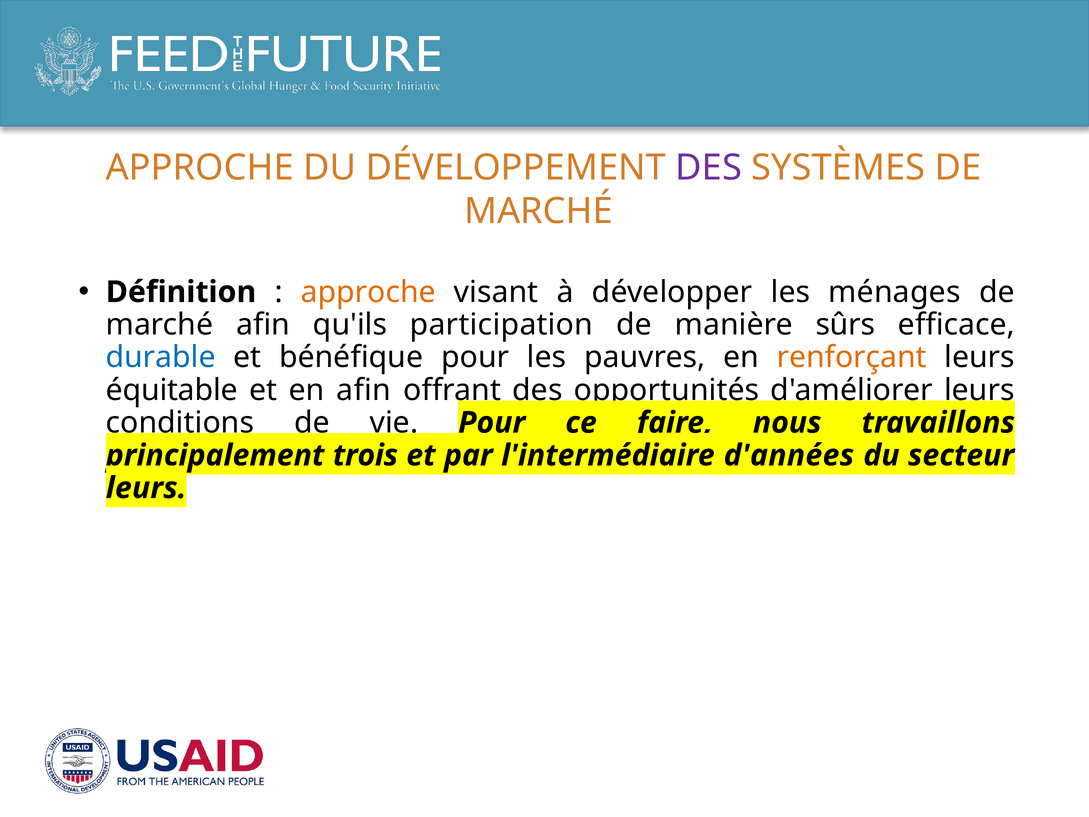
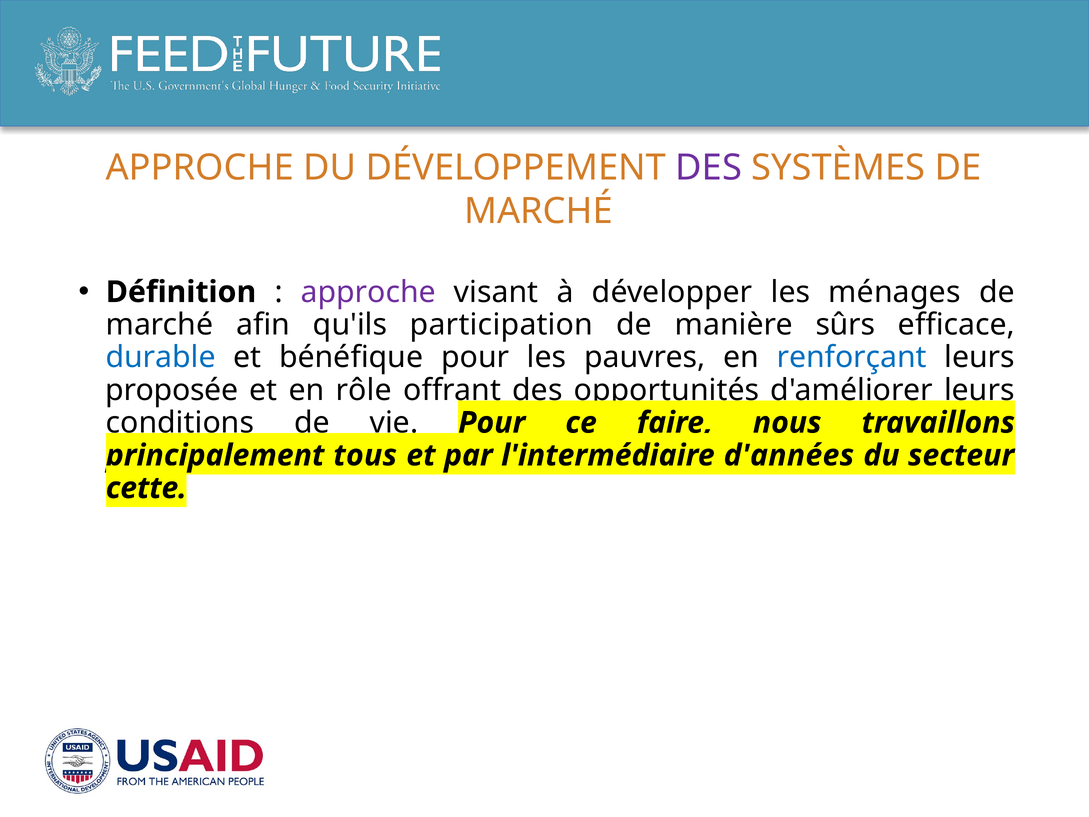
approche colour: orange -> purple (368, 292)
renforçant colour: orange -> blue (852, 357)
équitable: équitable -> proposée (172, 390)
en afin: afin -> rôle (364, 390)
trois: trois -> tous (365, 455)
leurs: leurs -> cette (146, 488)
